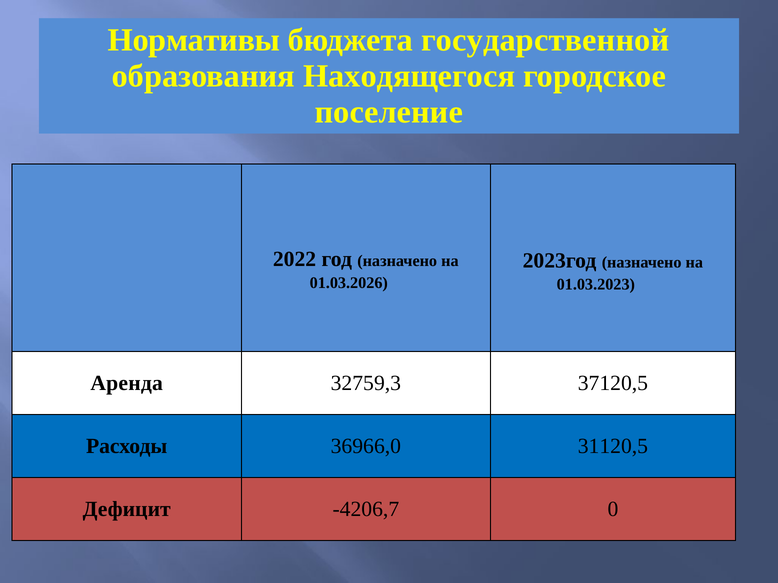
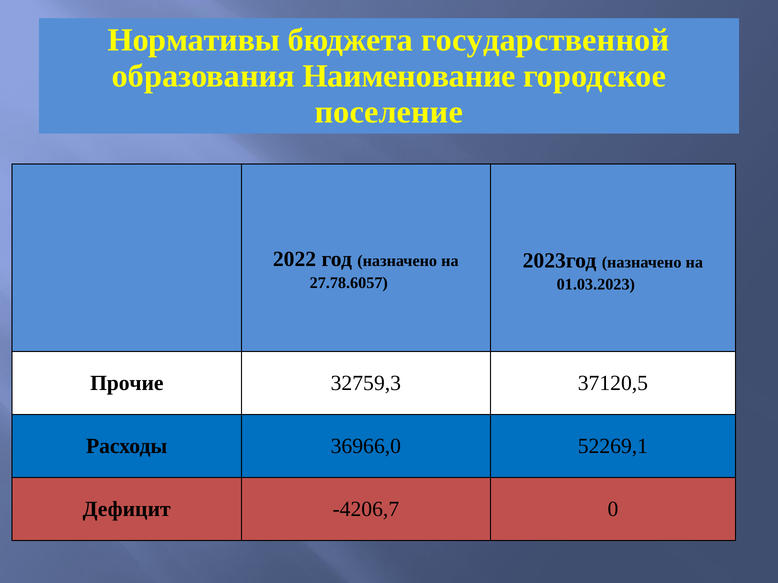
Находящегося: Находящегося -> Наименование (409, 76)
01.03.2026: 01.03.2026 -> 27.78.6057 (349, 283)
Аренда: Аренда -> Прочие (127, 384)
31120,5: 31120,5 -> 52269,1 (613, 447)
